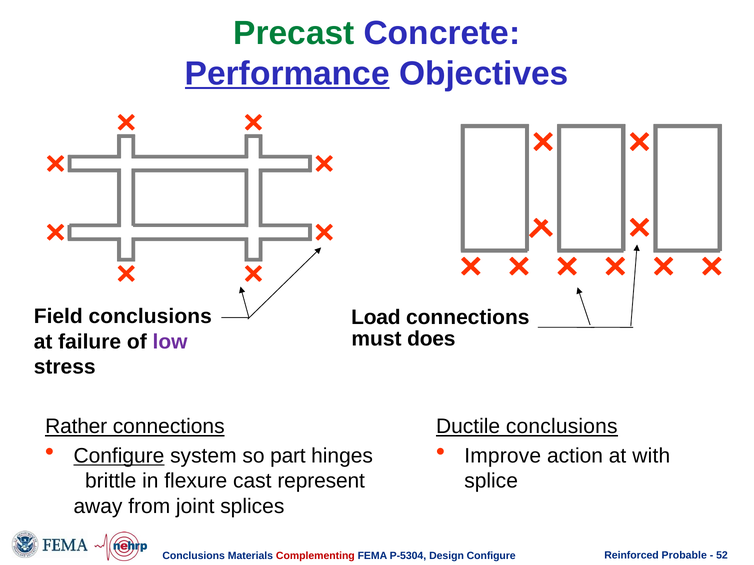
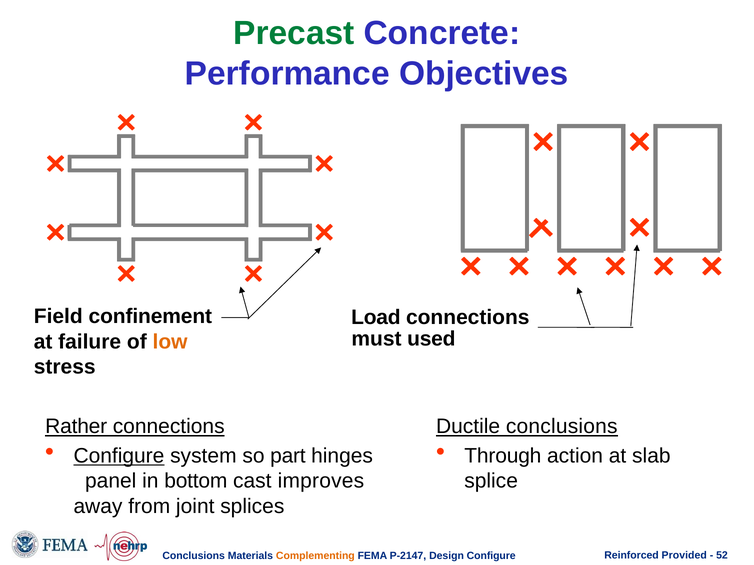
Performance underline: present -> none (287, 74)
Field conclusions: conclusions -> confinement (150, 317)
does: does -> used (431, 339)
low colour: purple -> orange (170, 342)
Improve: Improve -> Through (503, 456)
with: with -> slab (651, 456)
brittle: brittle -> panel (111, 481)
flexure: flexure -> bottom (196, 481)
represent: represent -> improves (321, 481)
Probable: Probable -> Provided (684, 556)
Complementing colour: red -> orange (315, 556)
P-5304: P-5304 -> P-2147 (408, 556)
